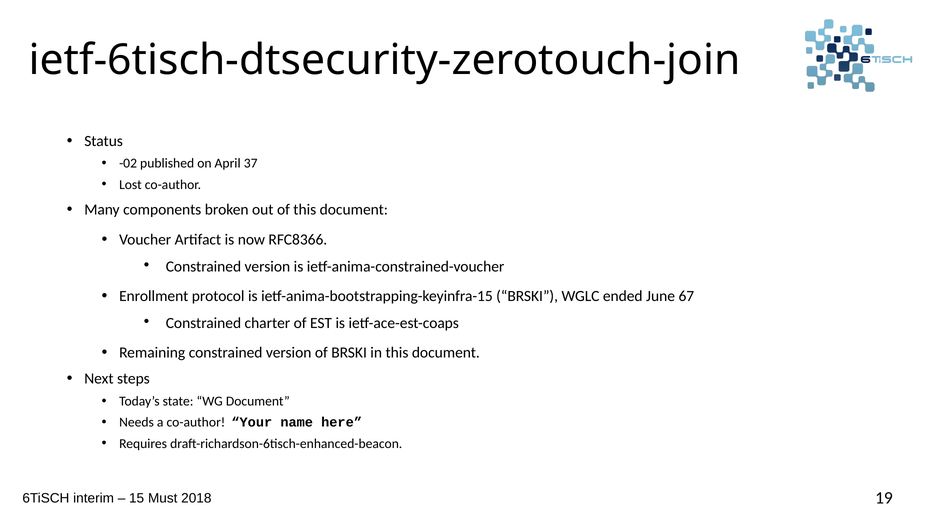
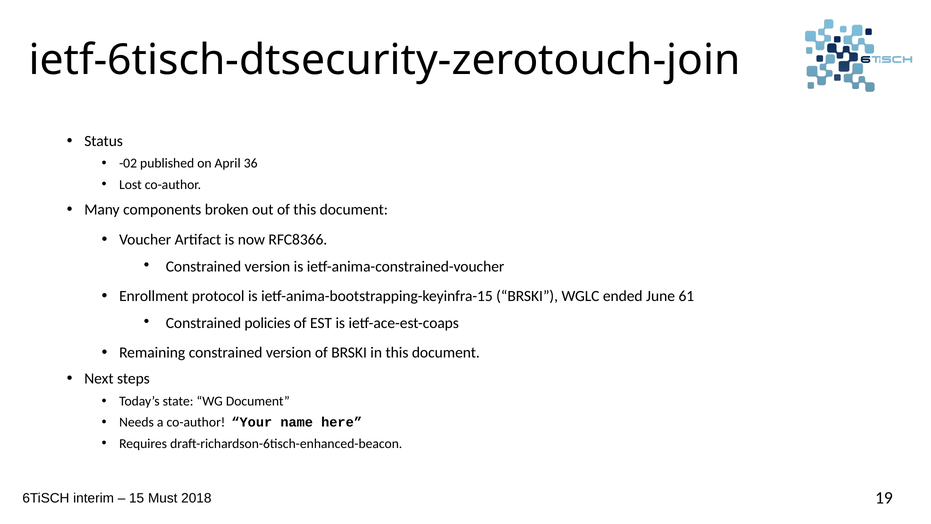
37: 37 -> 36 (251, 163)
67: 67 -> 61 (686, 296)
charter: charter -> policies (267, 323)
